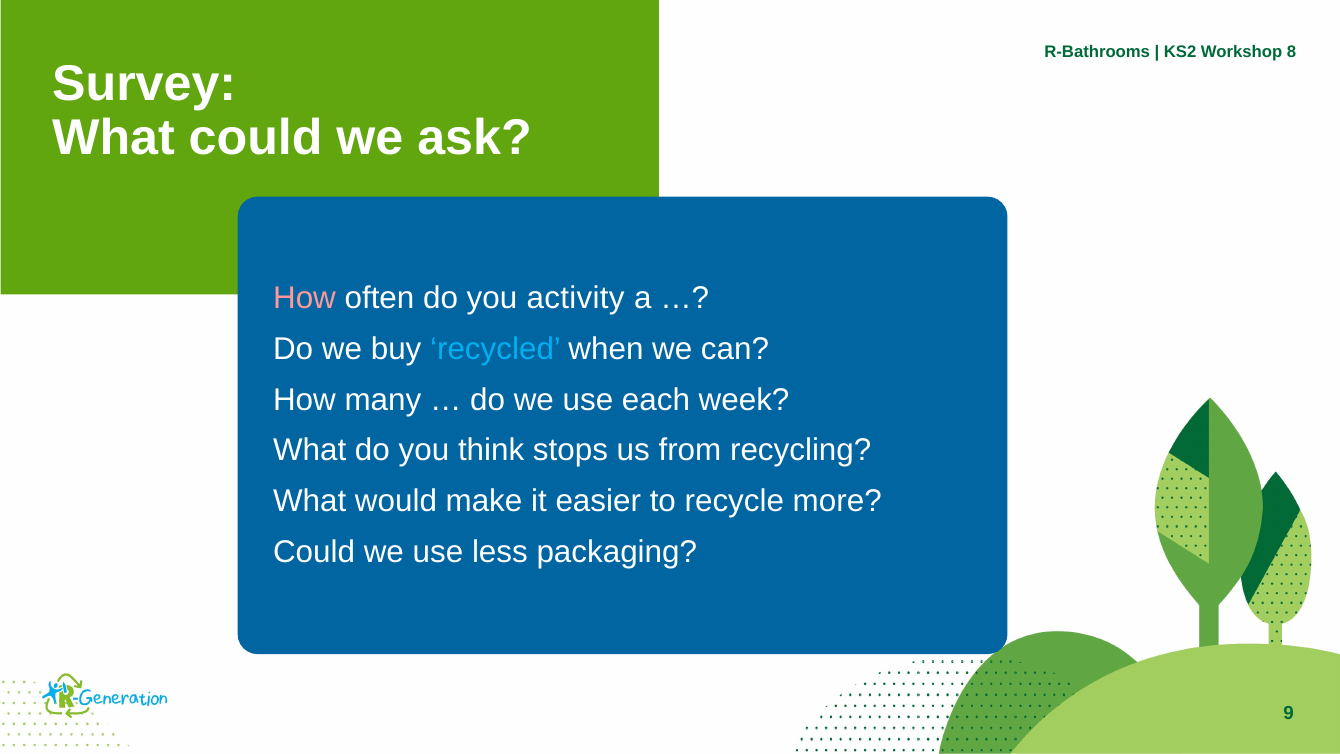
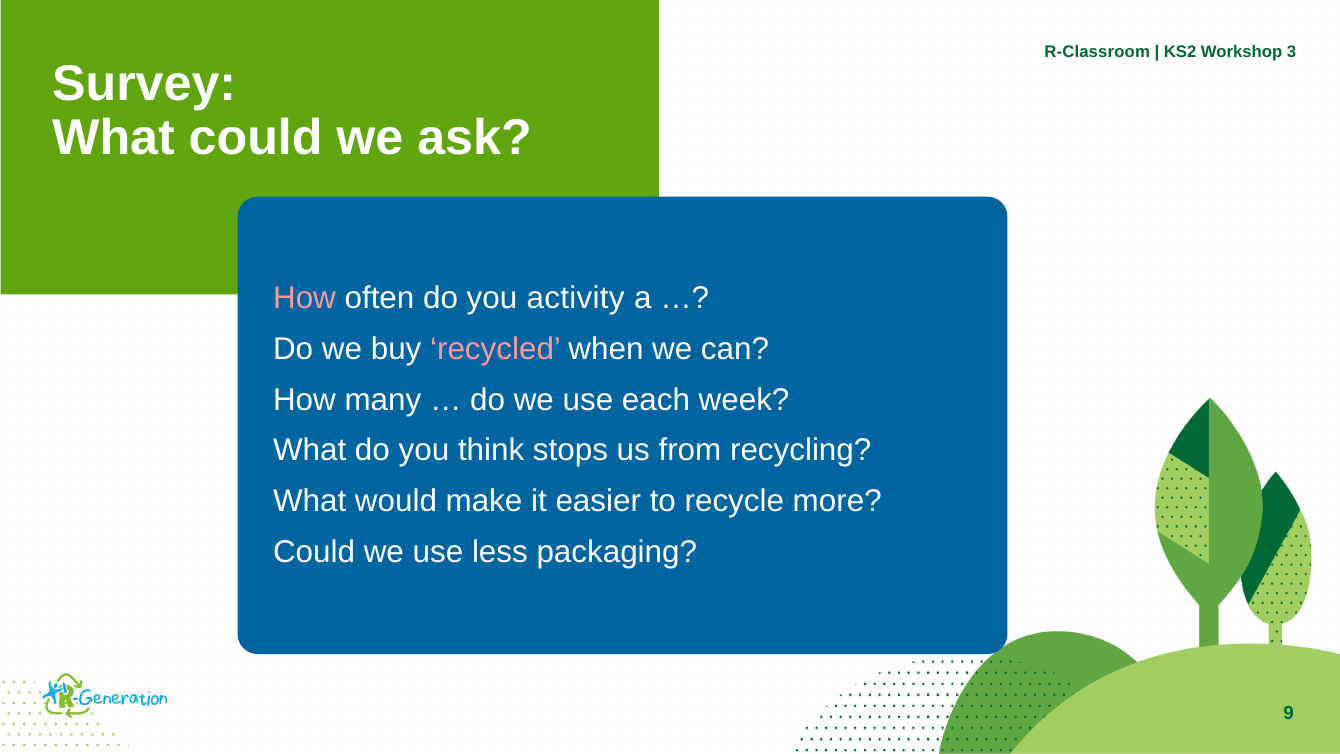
R-Bathrooms: R-Bathrooms -> R-Classroom (1097, 52)
8: 8 -> 3 (1292, 52)
recycled colour: light blue -> pink (496, 349)
